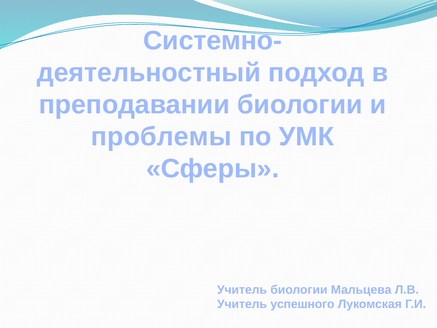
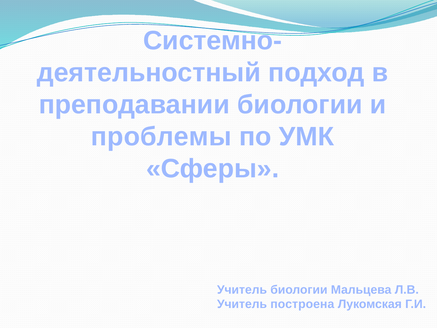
успешного: успешного -> построена (302, 304)
